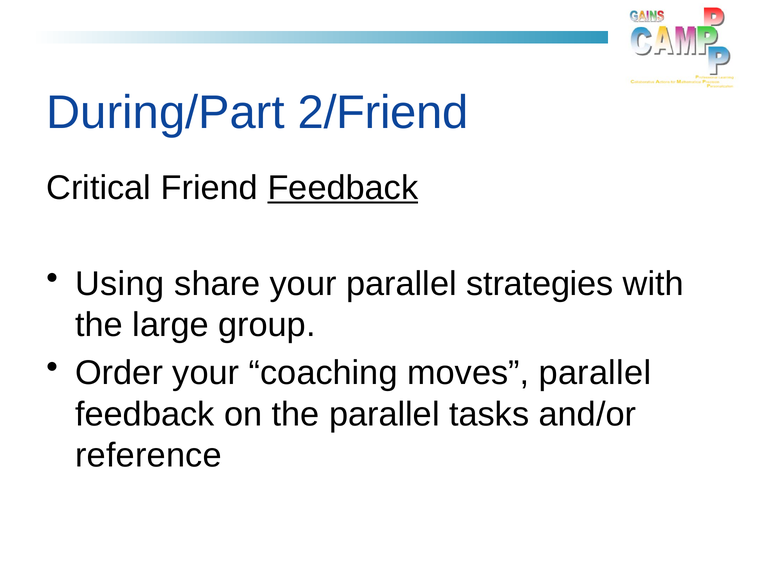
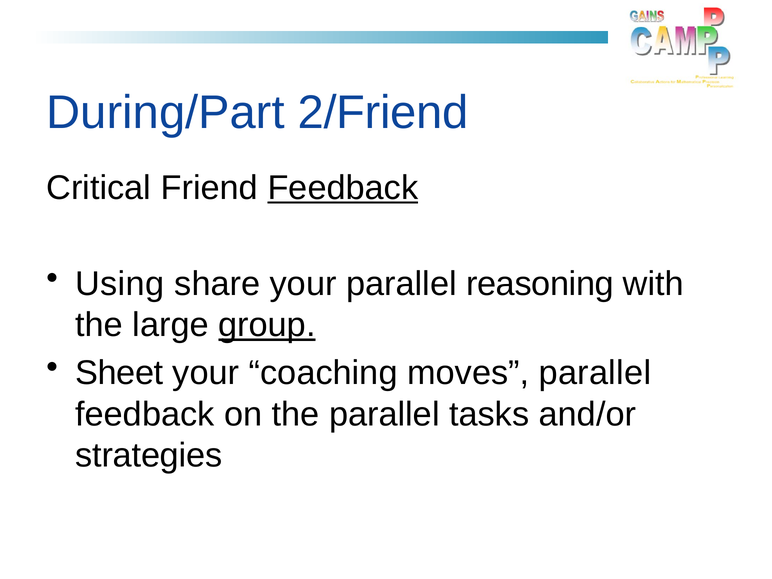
strategies: strategies -> reasoning (540, 284)
group underline: none -> present (267, 325)
Order: Order -> Sheet (119, 373)
reference: reference -> strategies (149, 455)
